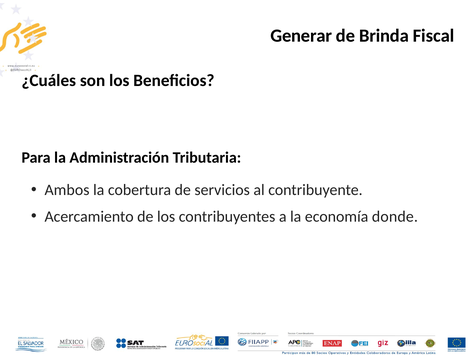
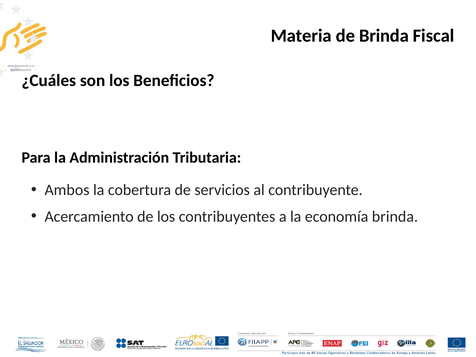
Generar: Generar -> Materia (301, 36)
economía donde: donde -> brinda (395, 216)
